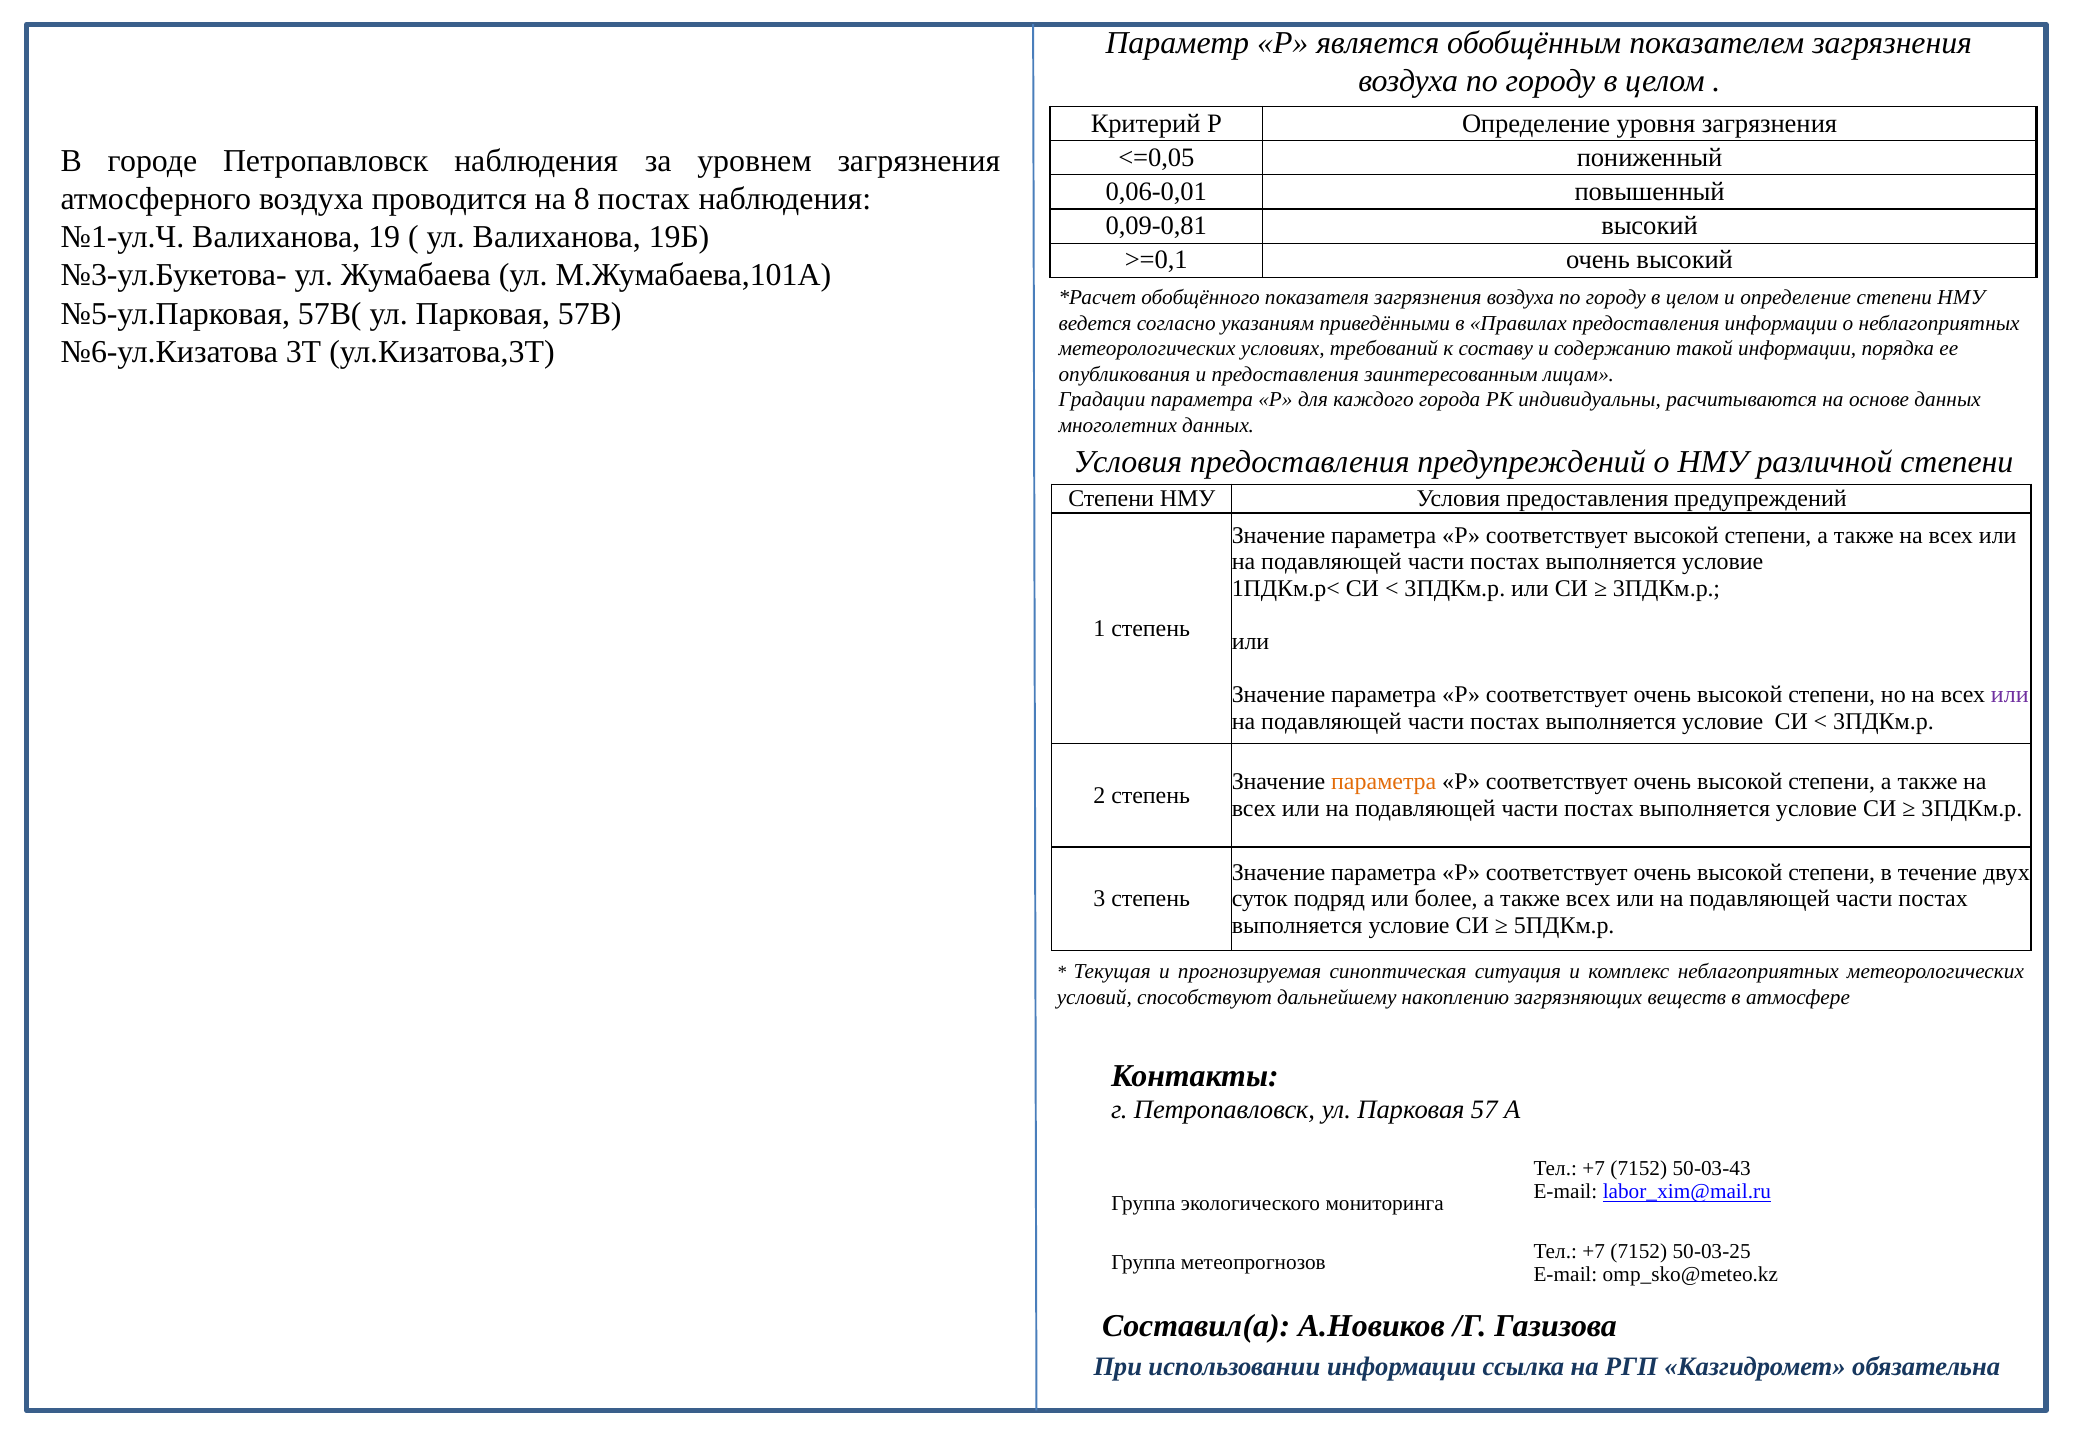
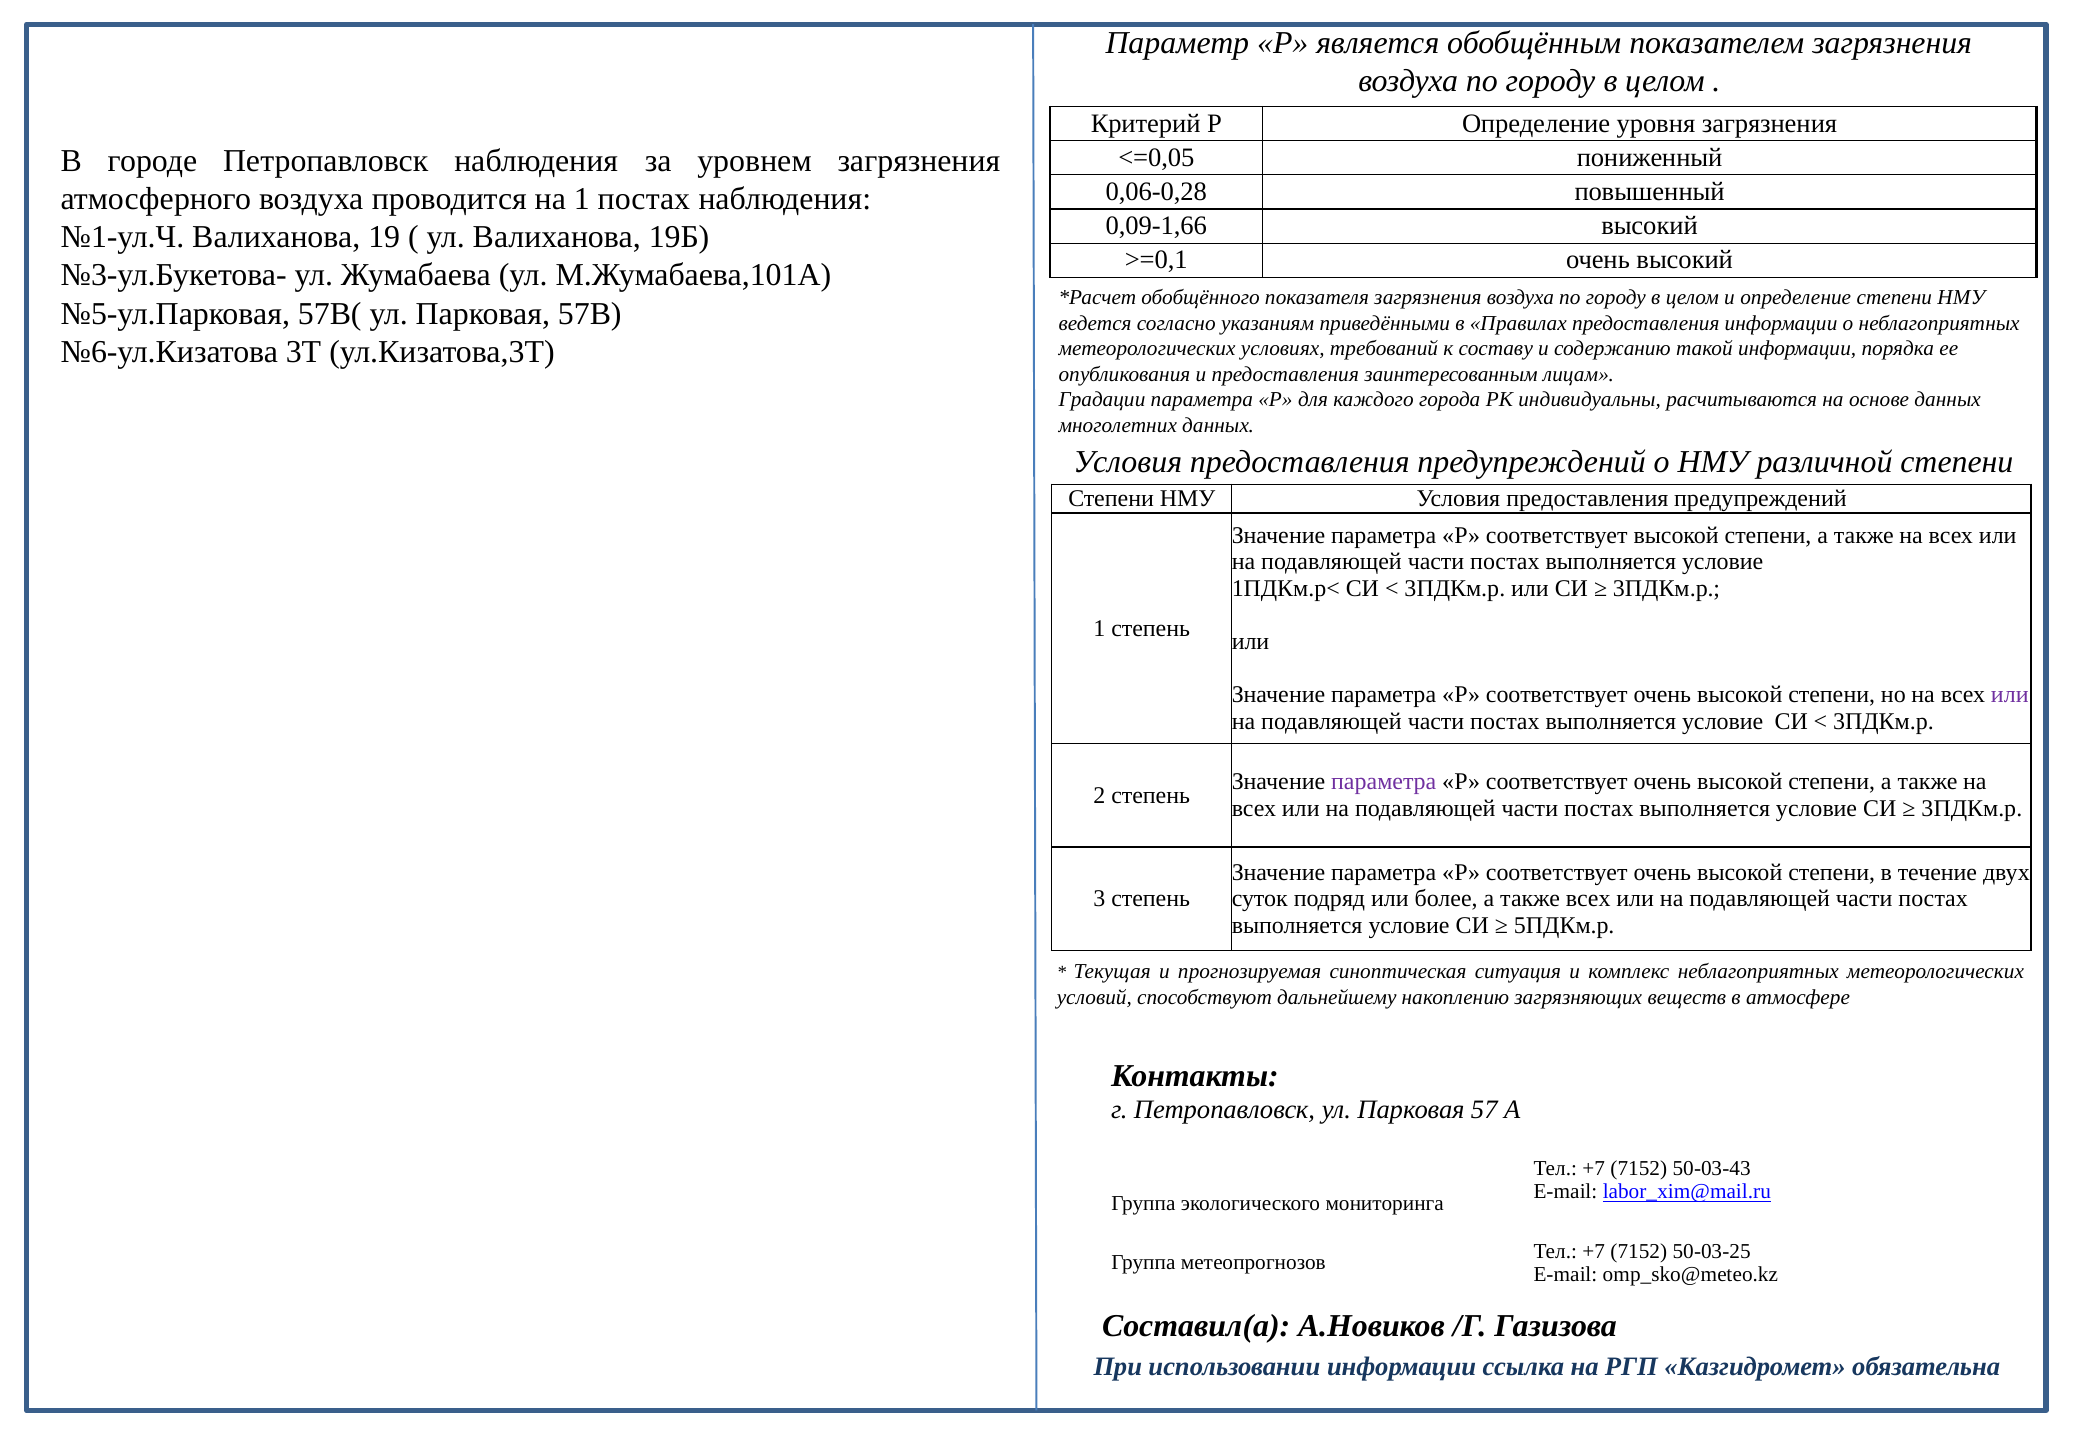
0,06-0,01: 0,06-0,01 -> 0,06-0,28 (1156, 192)
на 8: 8 -> 1 (582, 199)
0,09-0,81: 0,09-0,81 -> 0,09-1,66 (1156, 226)
параметра colour: orange -> purple (1384, 782)
